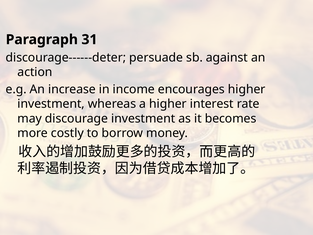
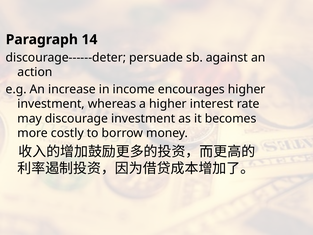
31: 31 -> 14 (89, 40)
